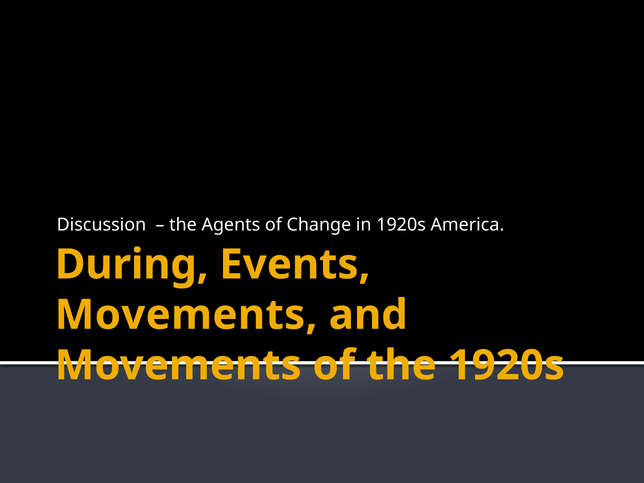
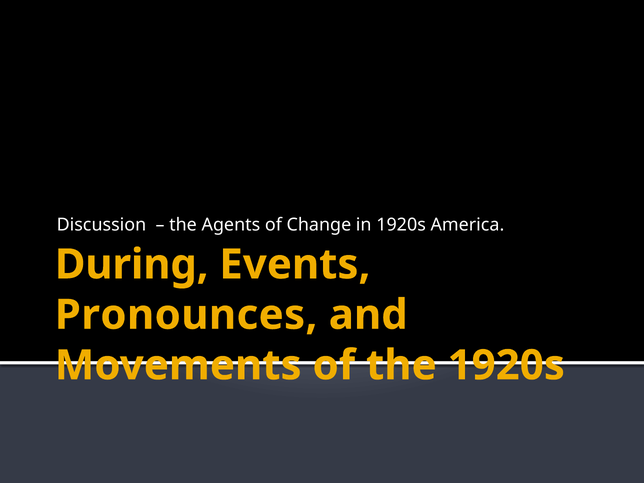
Movements: Movements -> Pronounces (186, 315)
